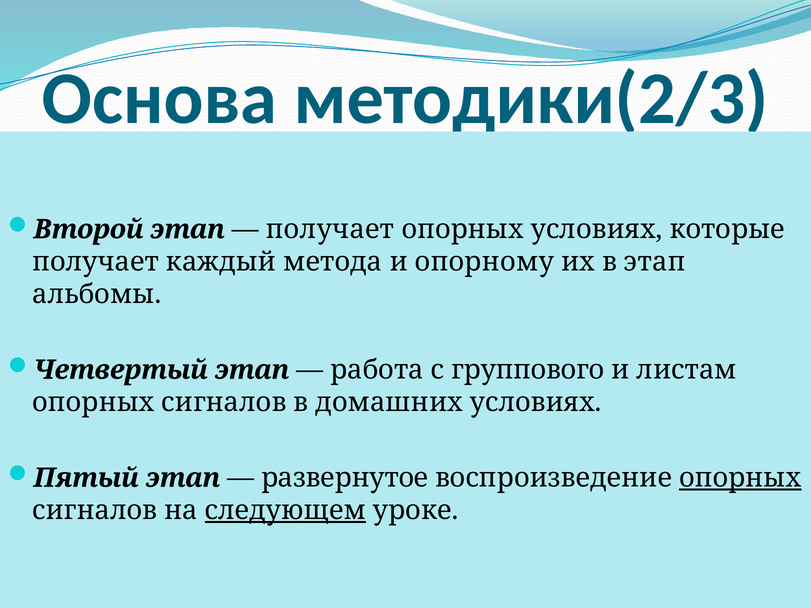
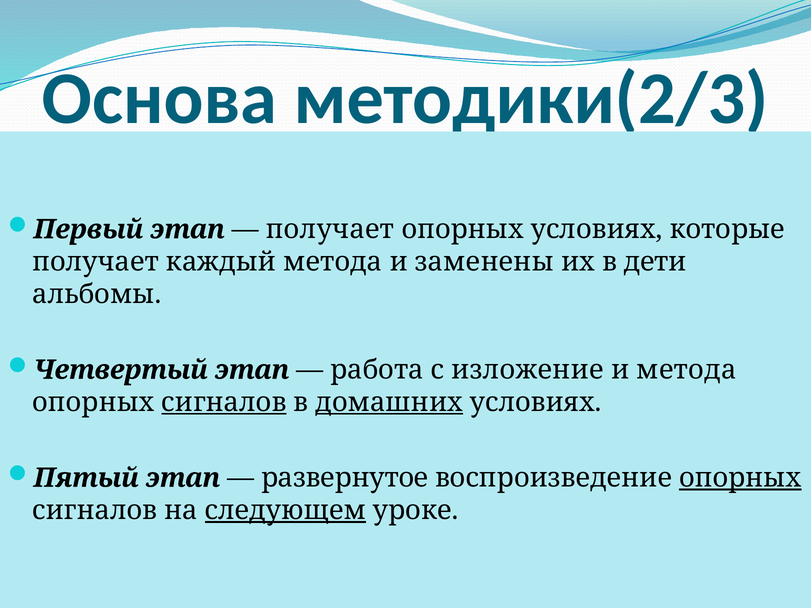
Второй: Второй -> Первый (88, 229)
опорному: опорному -> заменены (484, 262)
в этап: этап -> дети (655, 262)
группового: группового -> изложение (528, 370)
и листам: листам -> метода (686, 370)
сигналов underline: none -> present (224, 402)
домашних underline: none -> present (389, 402)
